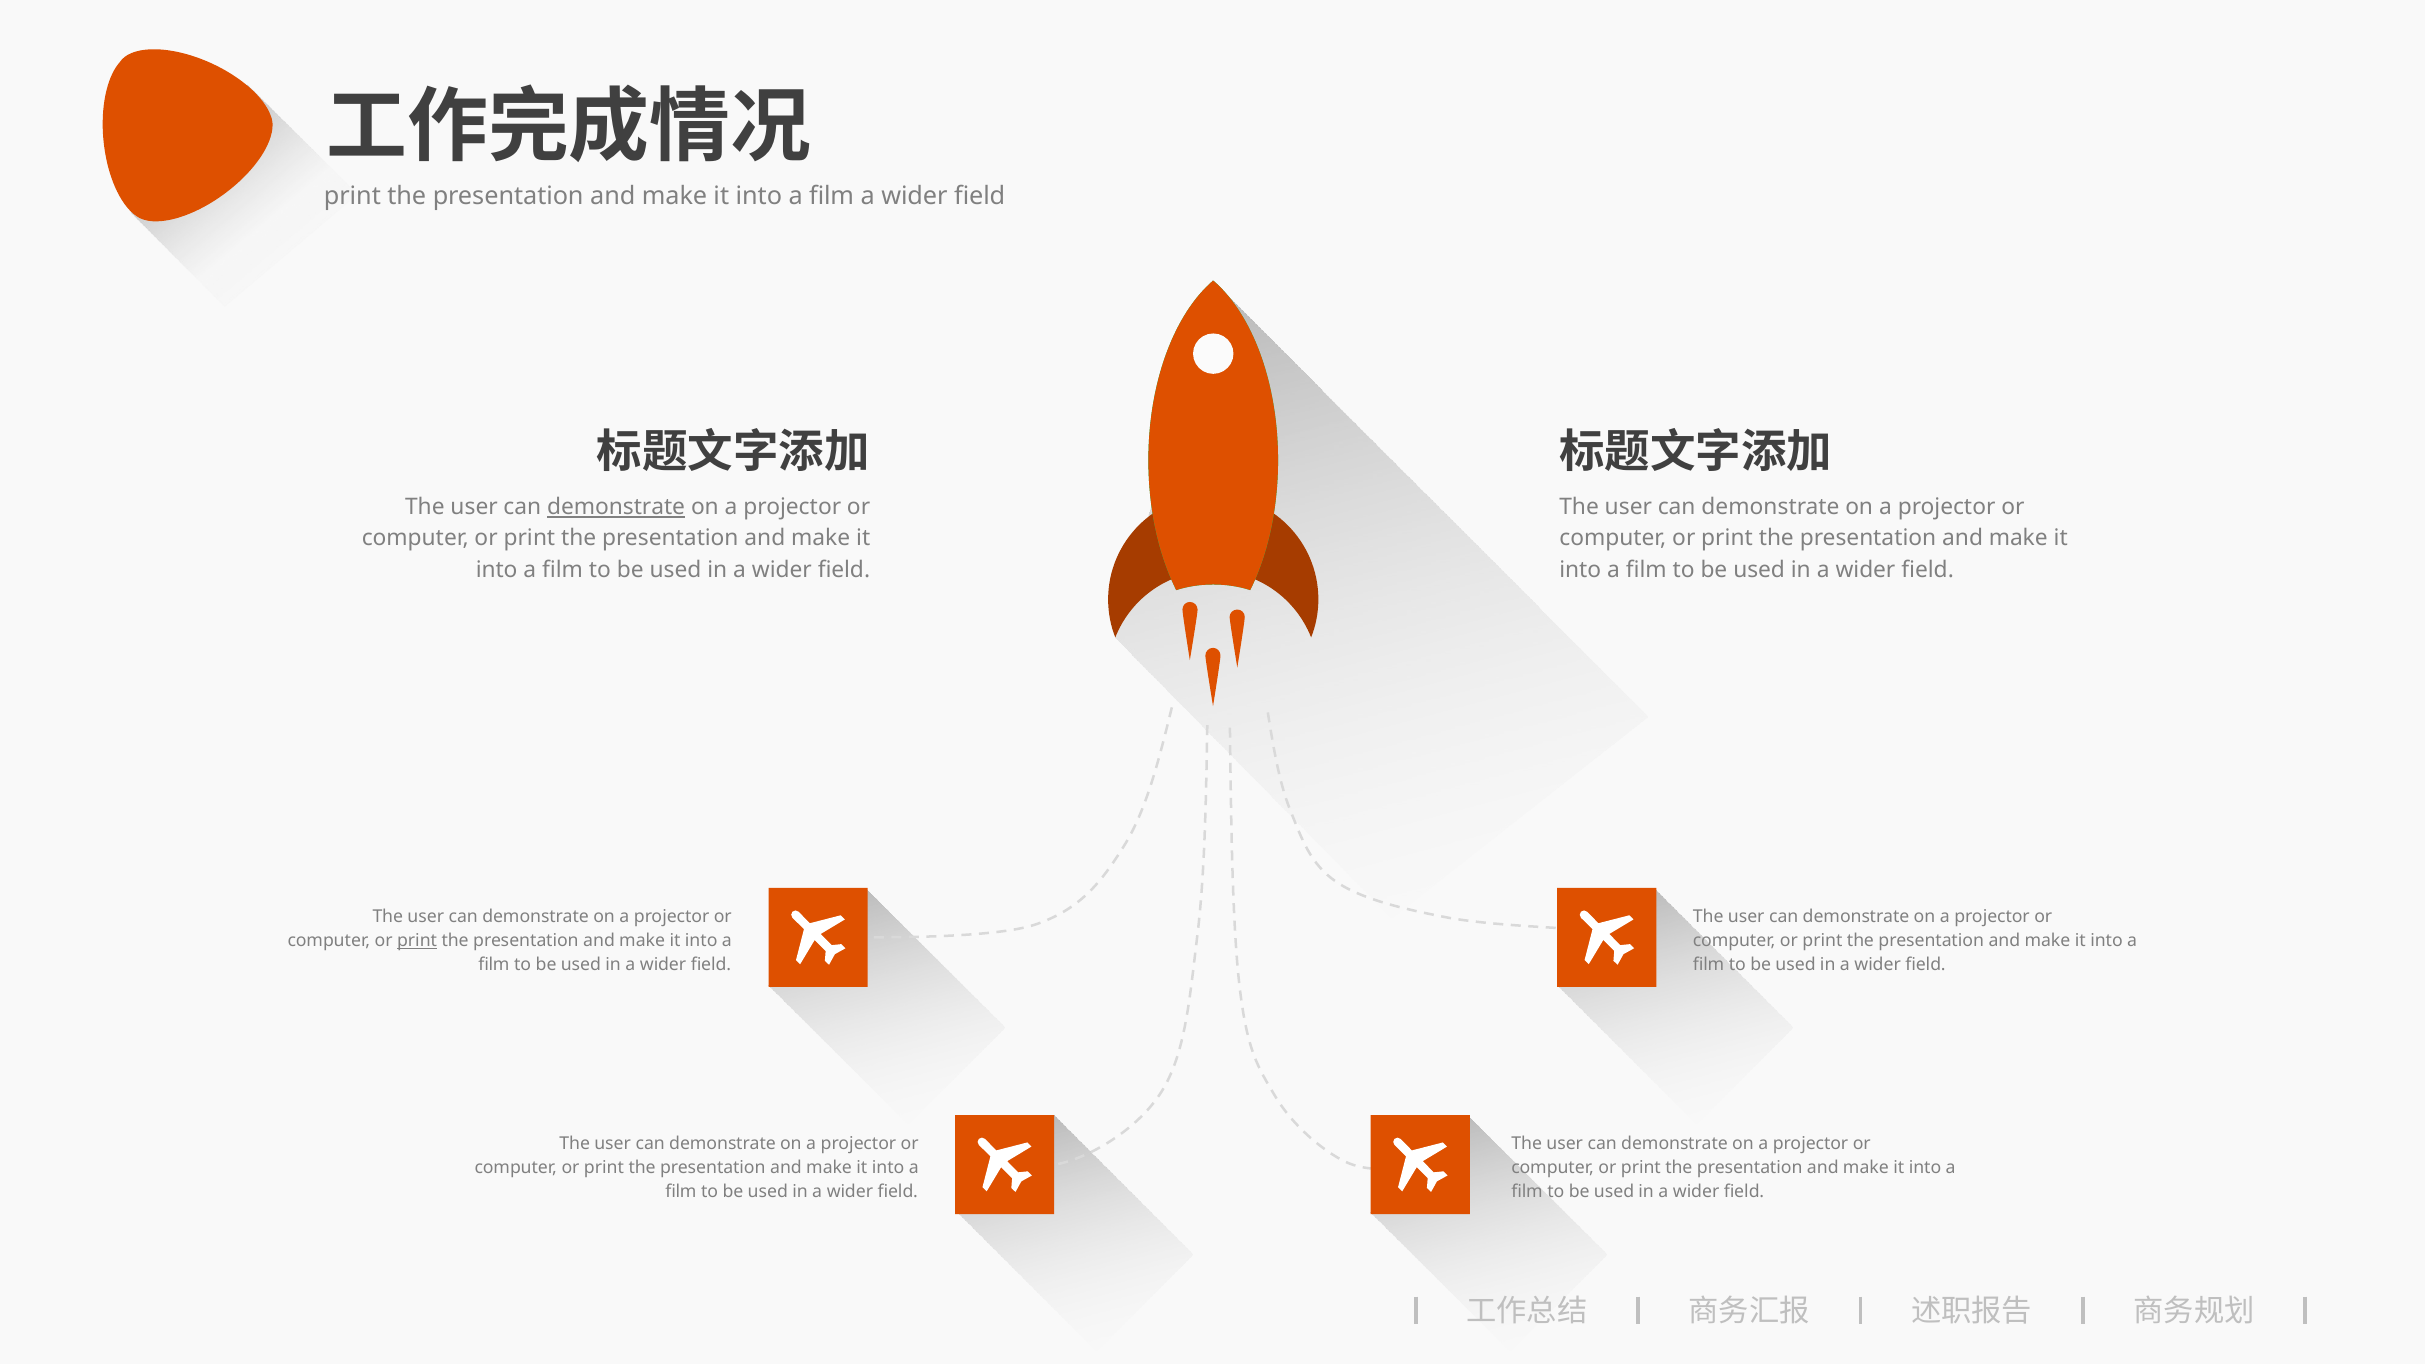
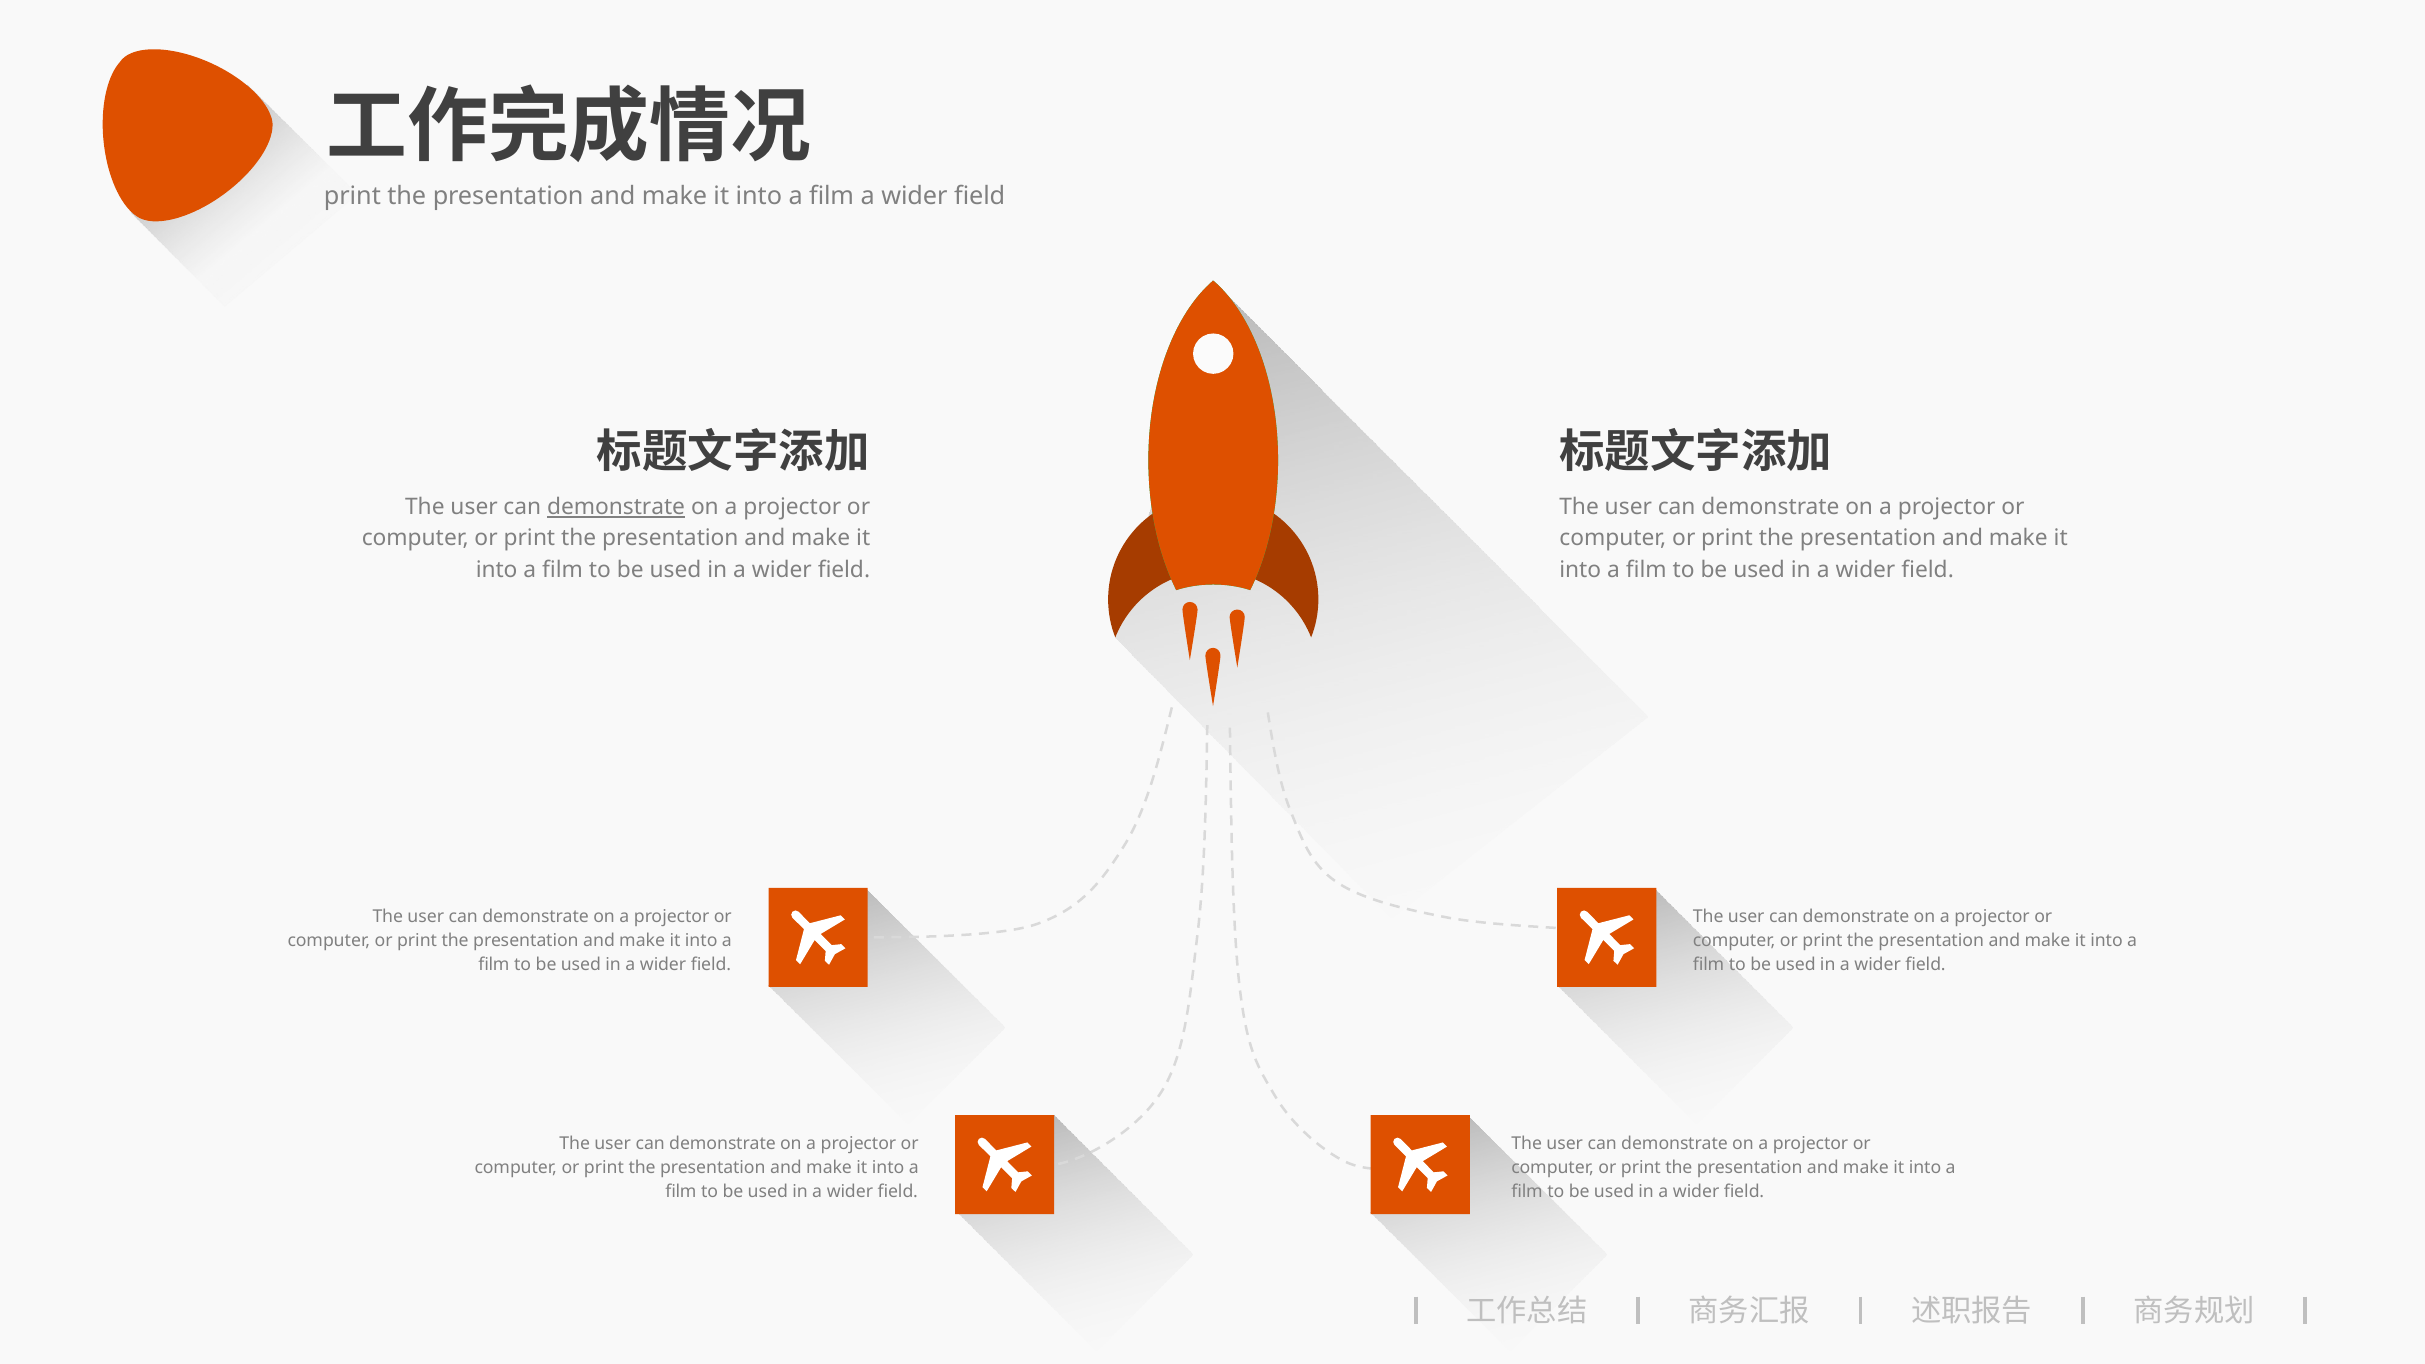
print underline: present -> none (417, 941)
